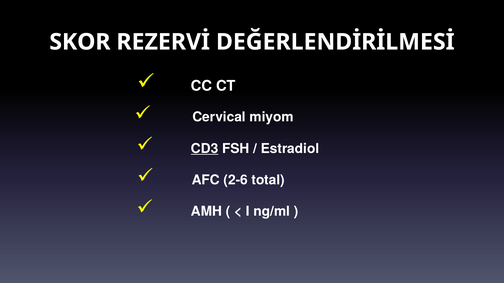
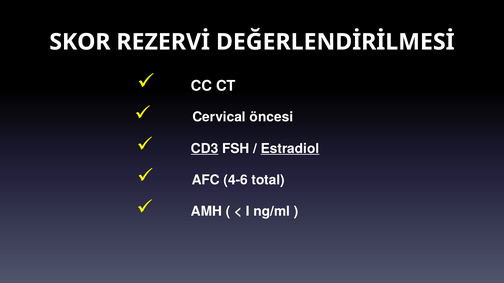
miyom: miyom -> öncesi (272, 117)
Estradiol underline: none -> present (290, 149)
2-6: 2-6 -> 4-6 (236, 180)
